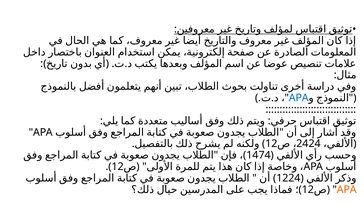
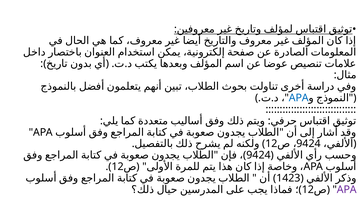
2424: 2424 -> 9424 (309, 144)
1474: 1474 -> 9424 (259, 155)
1224: 1224 -> 1423 (288, 178)
APA colour: orange -> purple (347, 189)
